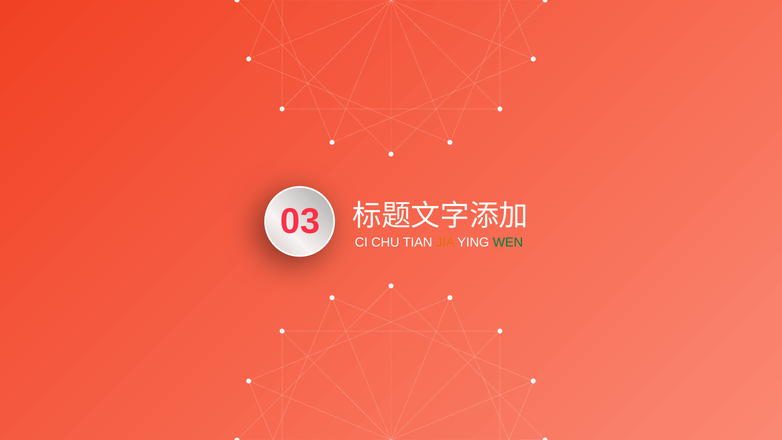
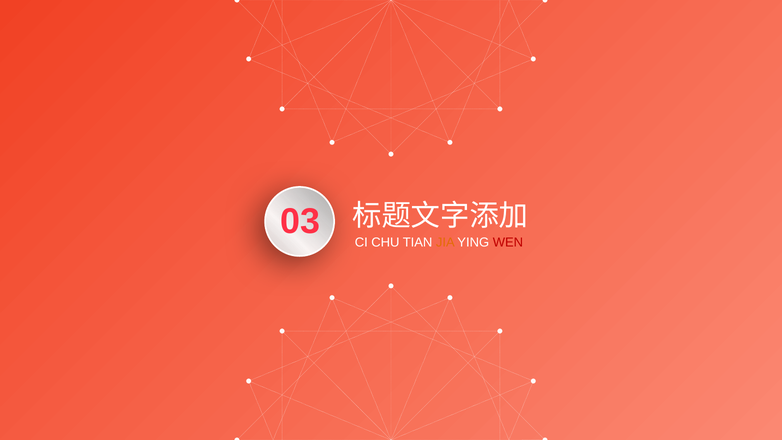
WEN colour: green -> red (508, 243)
